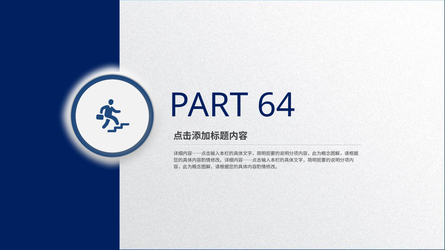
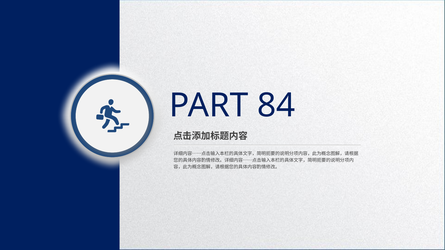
64: 64 -> 84 (276, 106)
